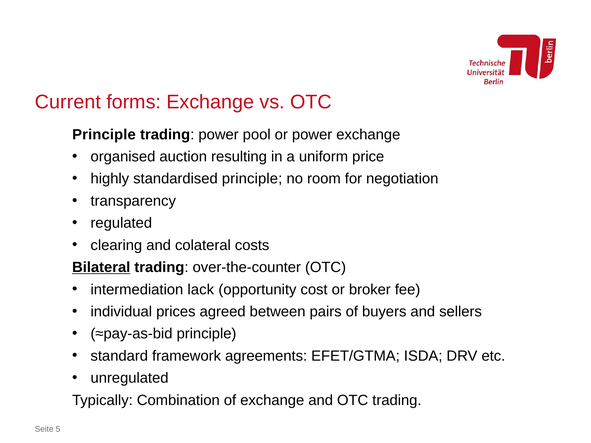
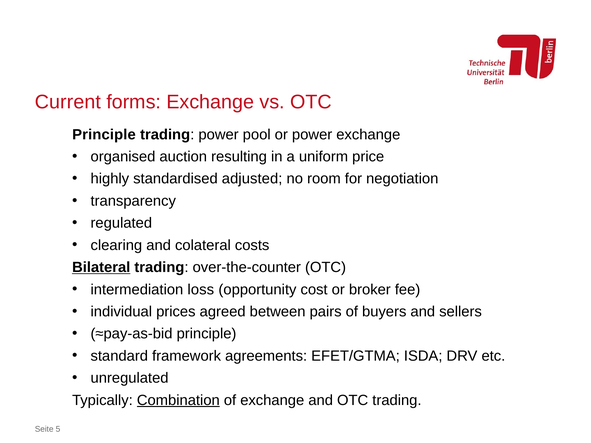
standardised principle: principle -> adjusted (252, 179)
lack: lack -> loss (201, 290)
Combination underline: none -> present (178, 400)
